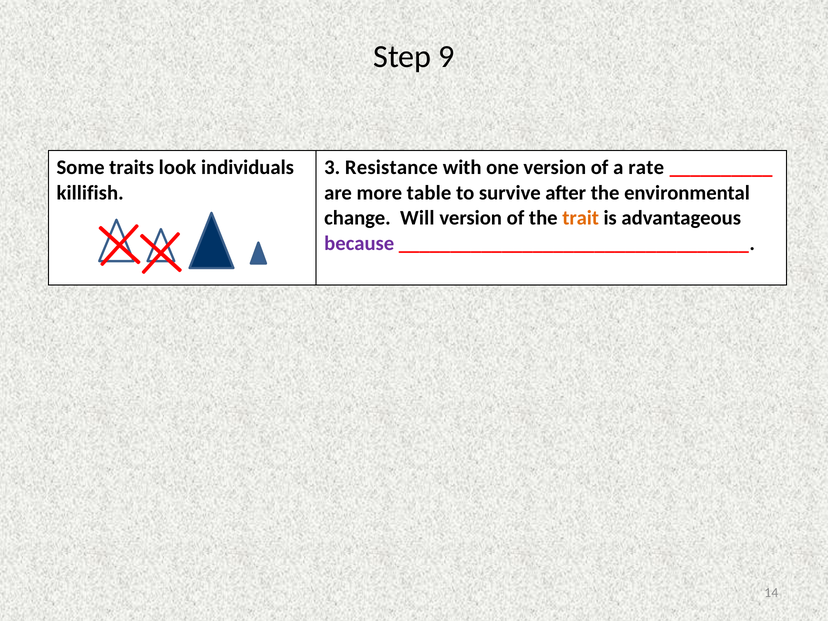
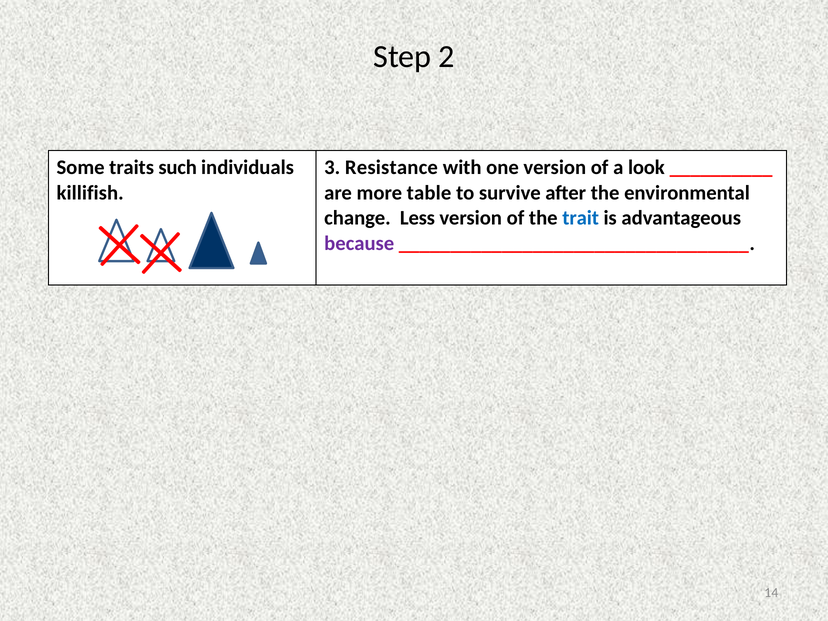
9: 9 -> 2 (447, 57)
look: look -> such (178, 167)
rate: rate -> look (646, 167)
Will: Will -> Less (417, 218)
trait colour: orange -> blue (581, 218)
